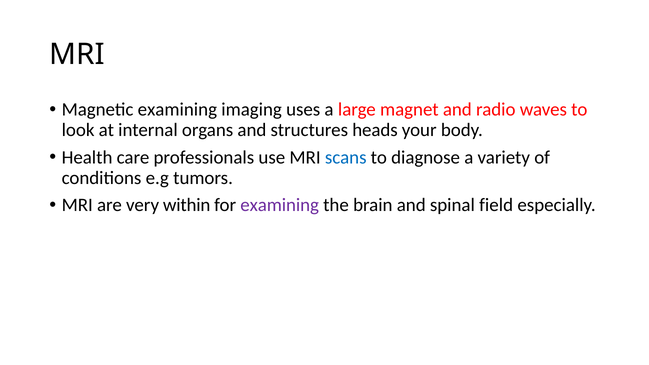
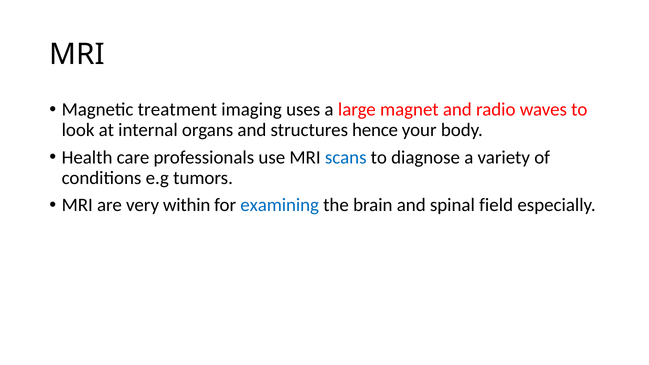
Magnetic examining: examining -> treatment (177, 110)
heads: heads -> hence (375, 130)
examining colour: purple -> blue (280, 205)
